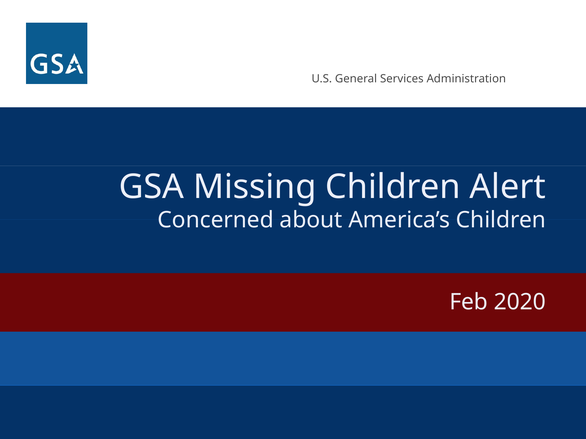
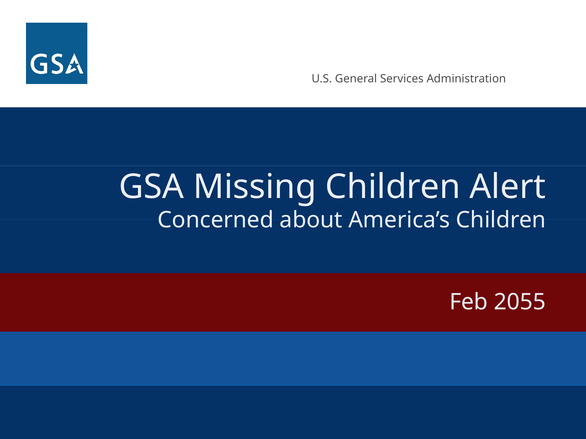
2020: 2020 -> 2055 (520, 302)
